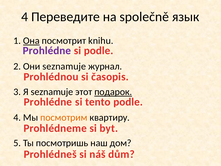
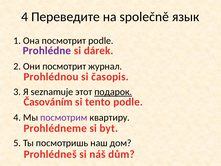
Она underline: present -> none (31, 41)
посмотрит knihu: knihu -> podle (101, 41)
si podle: podle -> dárek (99, 51)
Они seznamuje: seznamuje -> посмотрит (64, 66)
Prohlédne: Prohlédne -> Časováním (48, 102)
посмотрим colour: orange -> purple (64, 117)
